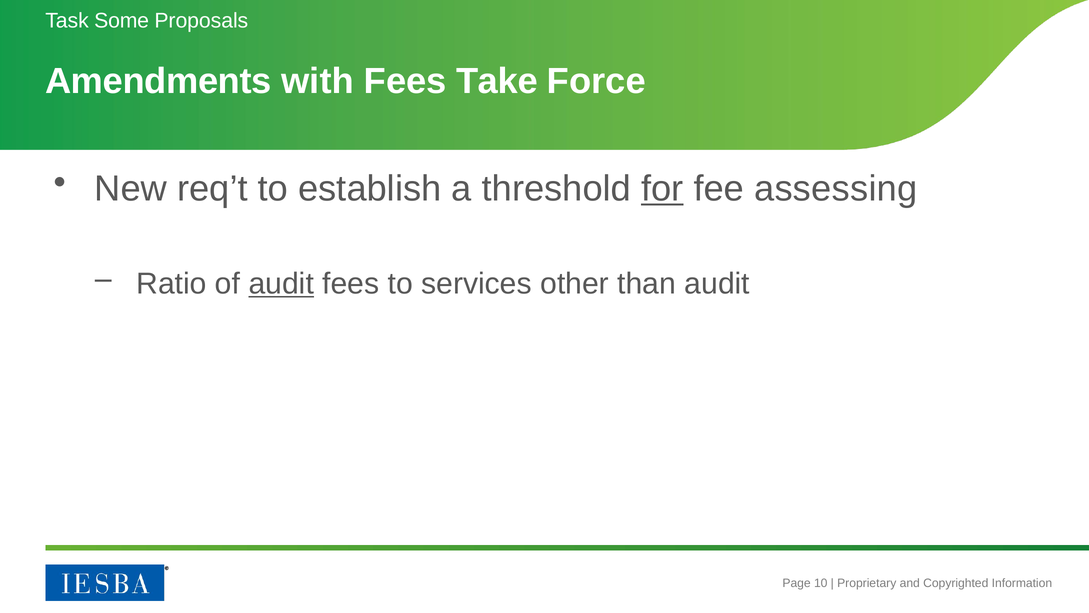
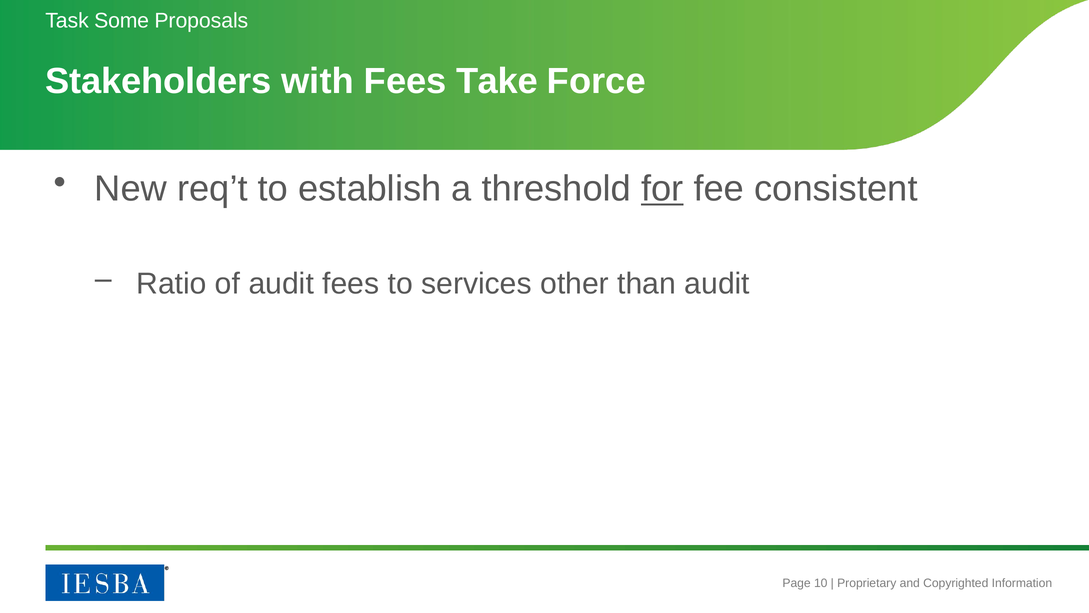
Amendments: Amendments -> Stakeholders (158, 81)
assessing: assessing -> consistent (836, 189)
audit underline: present -> none (281, 284)
